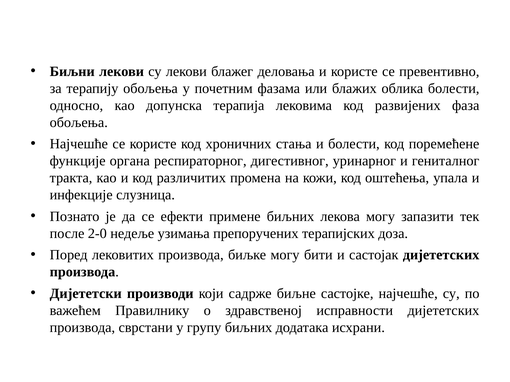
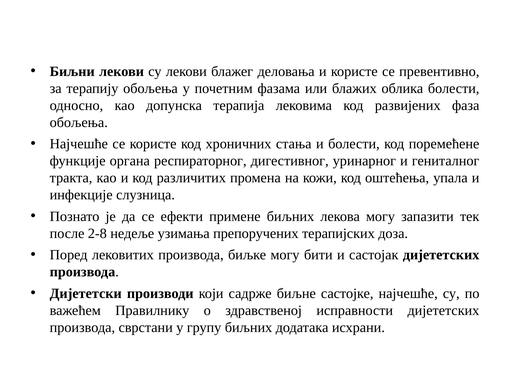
2-0: 2-0 -> 2-8 (97, 234)
